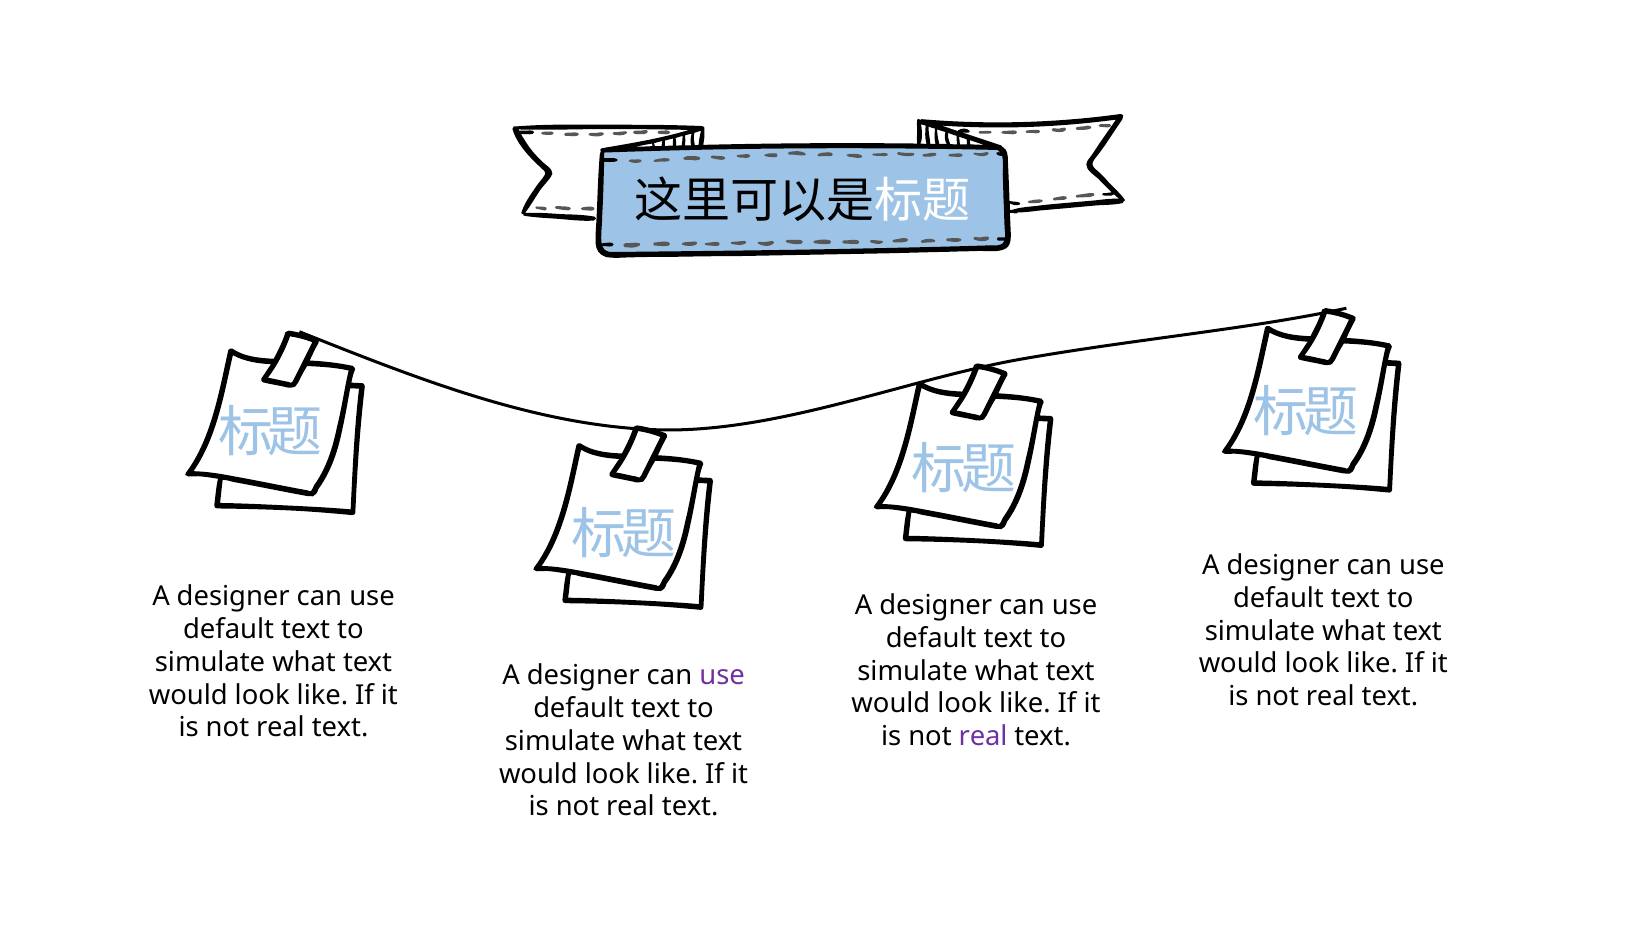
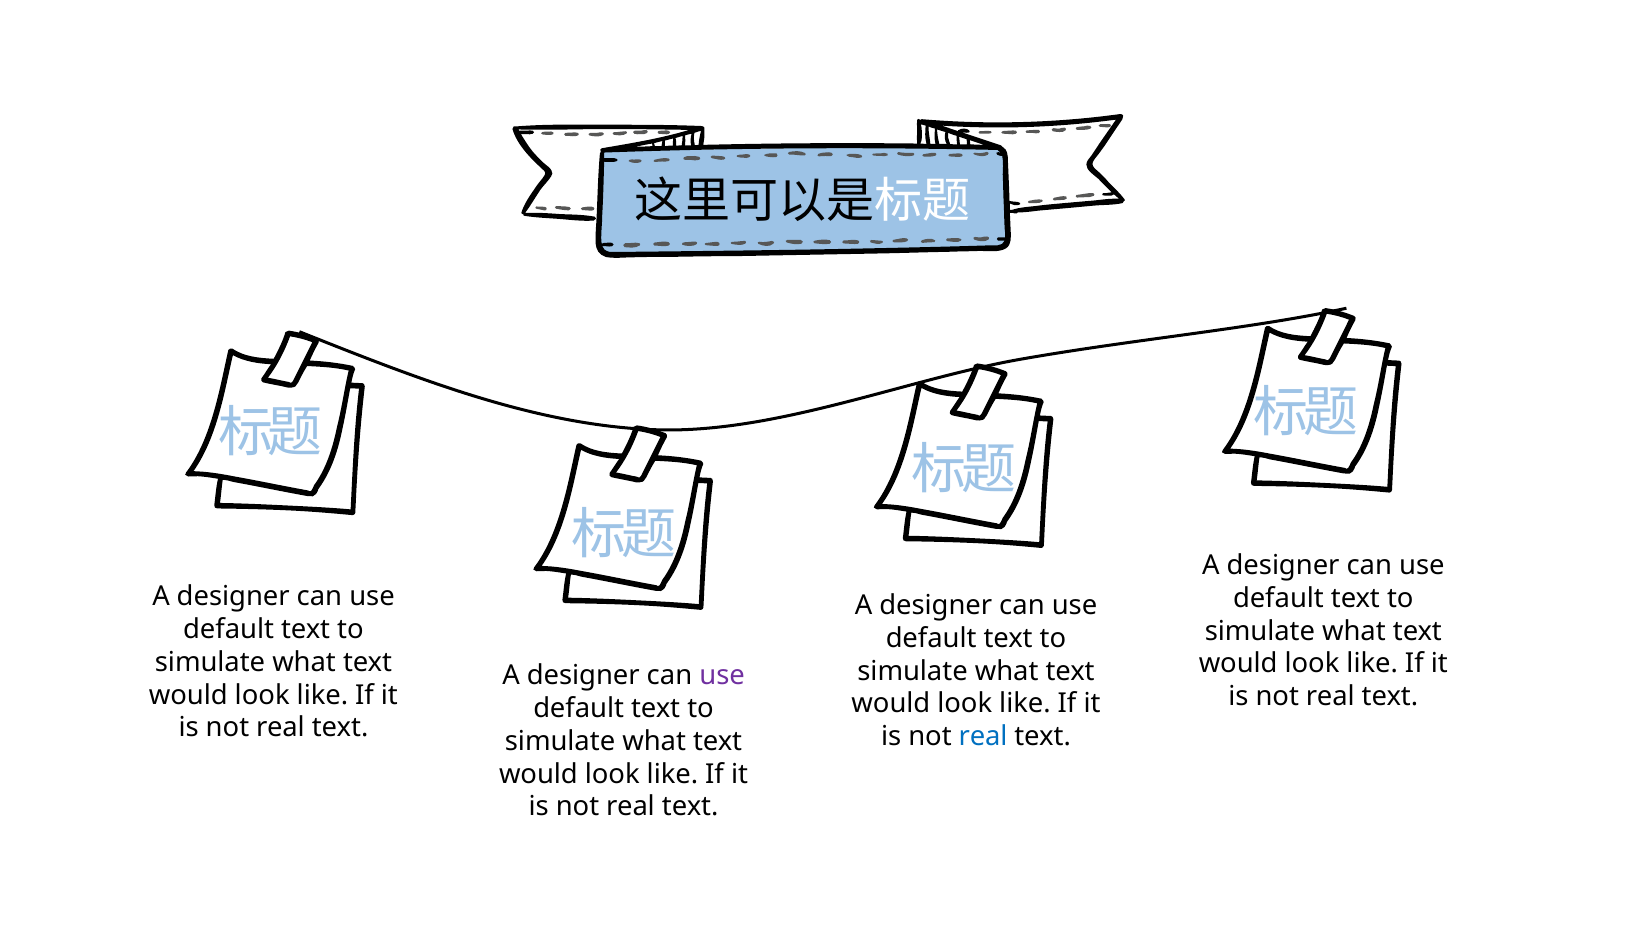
real colour: purple -> blue (983, 737)
